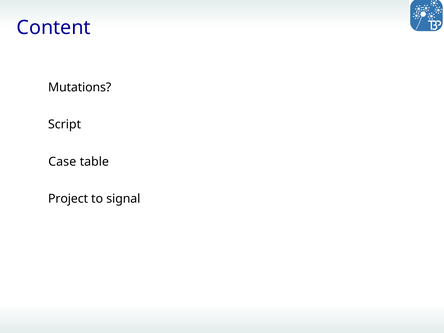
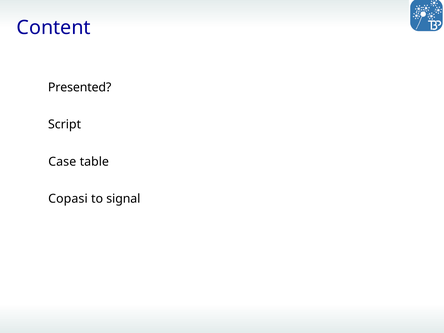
Mutations: Mutations -> Presented (80, 88)
Project: Project -> Copasi (68, 199)
